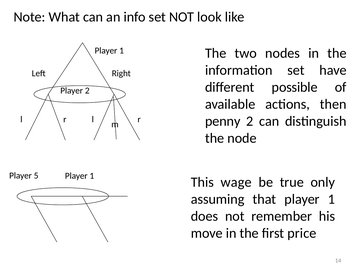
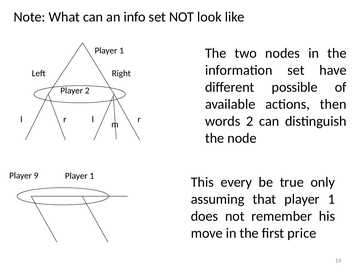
penny: penny -> words (223, 121)
5: 5 -> 9 (36, 175)
wage: wage -> every (236, 182)
